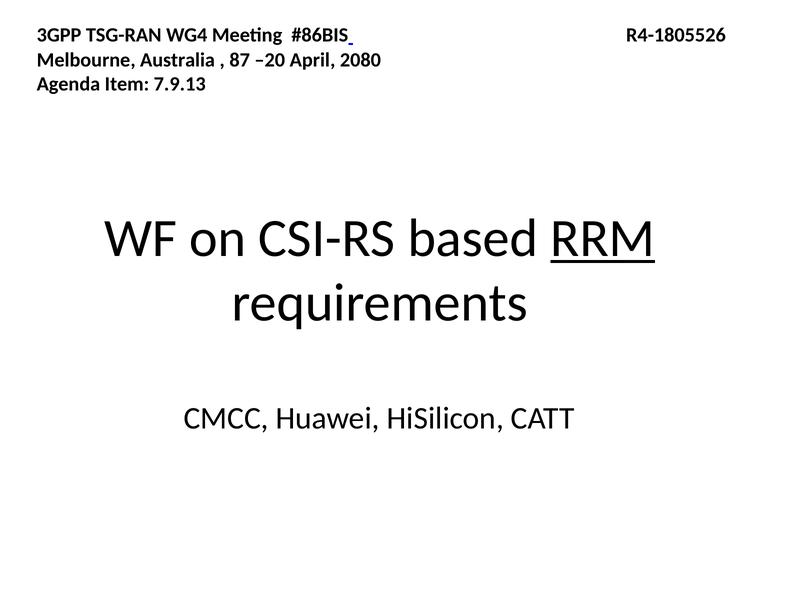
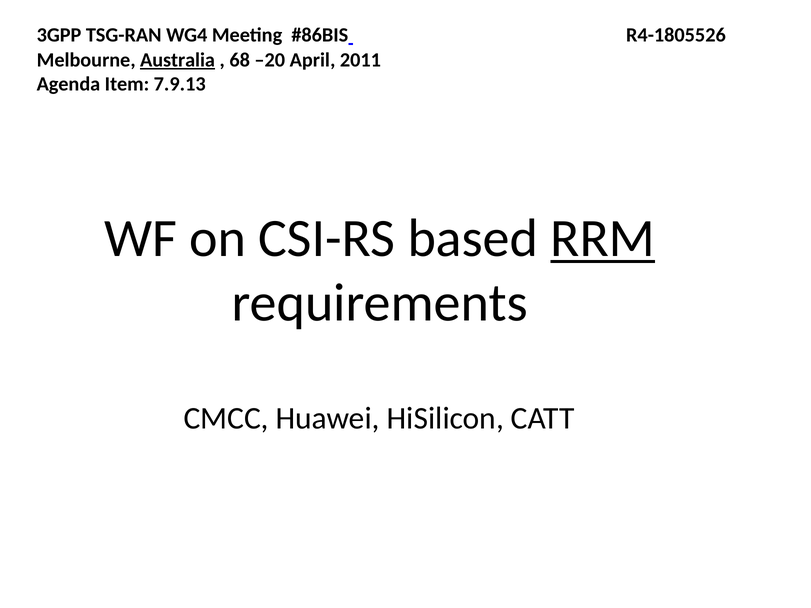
Australia underline: none -> present (177, 60)
87: 87 -> 68 (240, 60)
2080: 2080 -> 2011 (360, 60)
